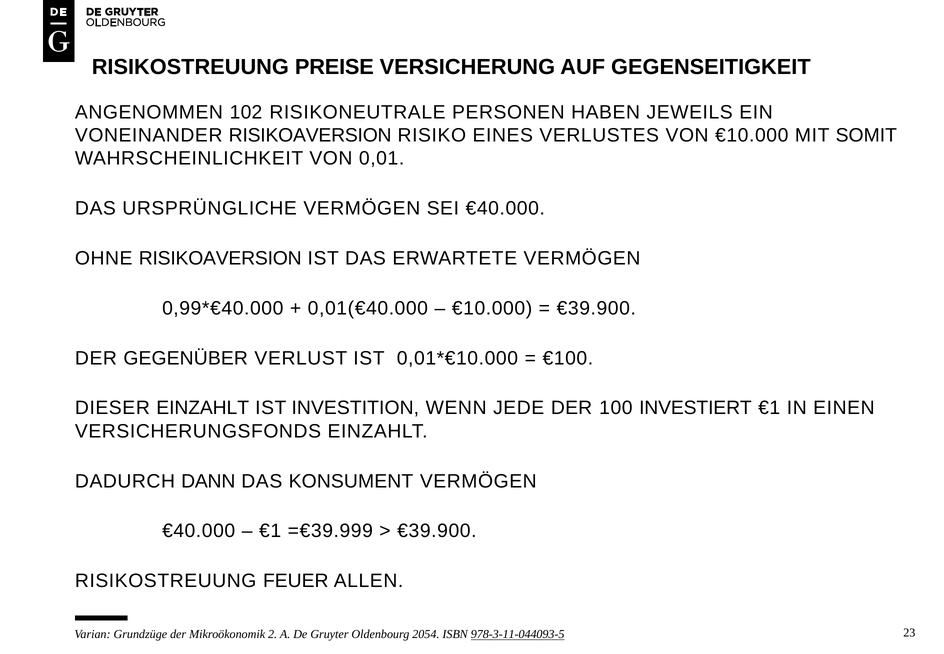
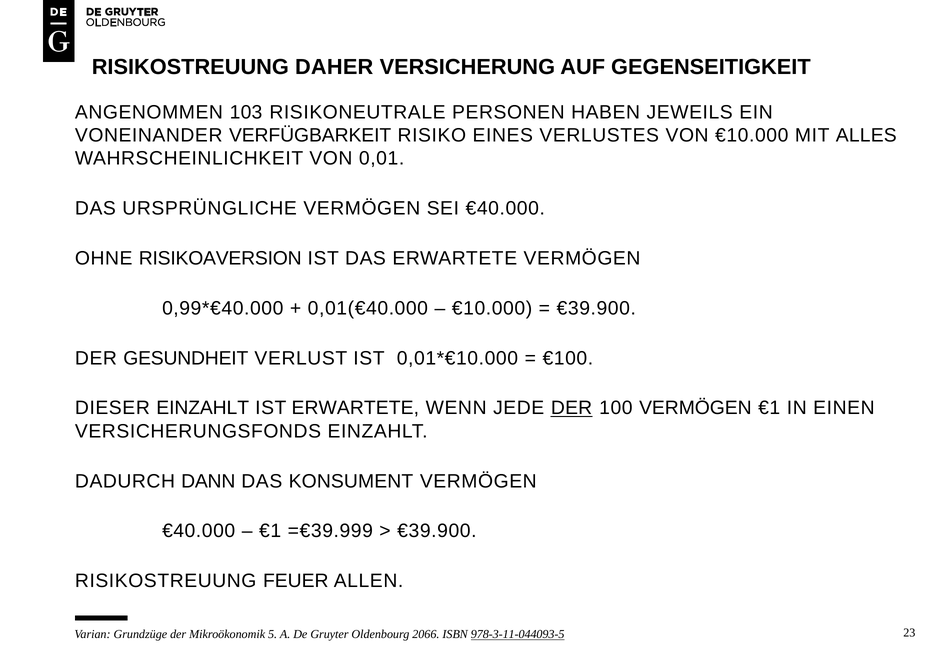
PREISE: PREISE -> DAHER (334, 67)
102: 102 -> 103 (246, 112)
VONEINANDER RISIKOAVERSION: RISIKOAVERSION -> VERFÜGBARKEIT (310, 135)
SOMIT: SOMIT -> ALLES (866, 135)
GEGENÜBER: GEGENÜBER -> GESUNDHEIT (186, 358)
IST INVESTITION: INVESTITION -> ERWARTETE (355, 408)
DER underline: none -> present (572, 408)
100 INVESTIERT: INVESTIERT -> VERMÖGEN (695, 408)
2: 2 -> 5 (273, 634)
2054: 2054 -> 2066 (426, 634)
